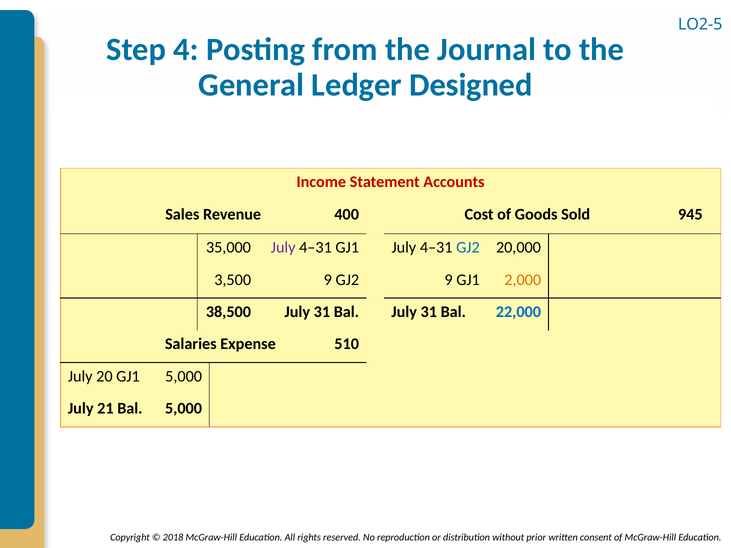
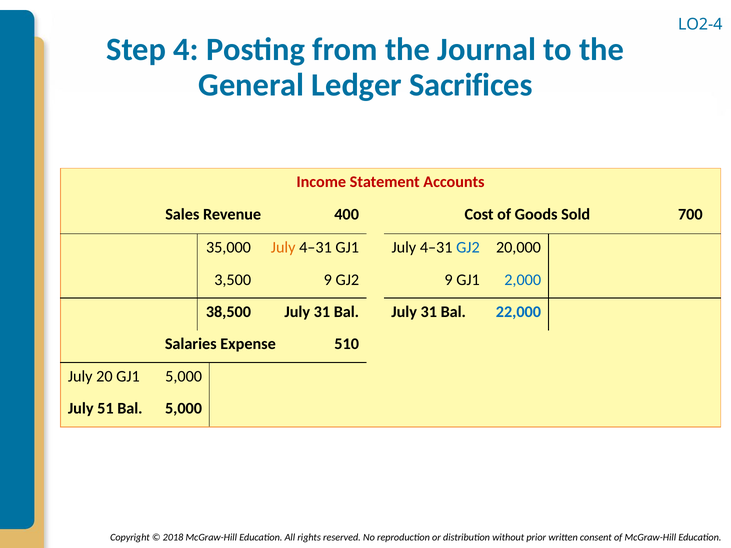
LO2-5: LO2-5 -> LO2-4 (700, 25)
Designed: Designed -> Sacrifices (471, 85)
945: 945 -> 700 (690, 214)
July colour: purple -> orange (283, 248)
2,000 colour: orange -> blue (523, 280)
21: 21 -> 51 (105, 409)
